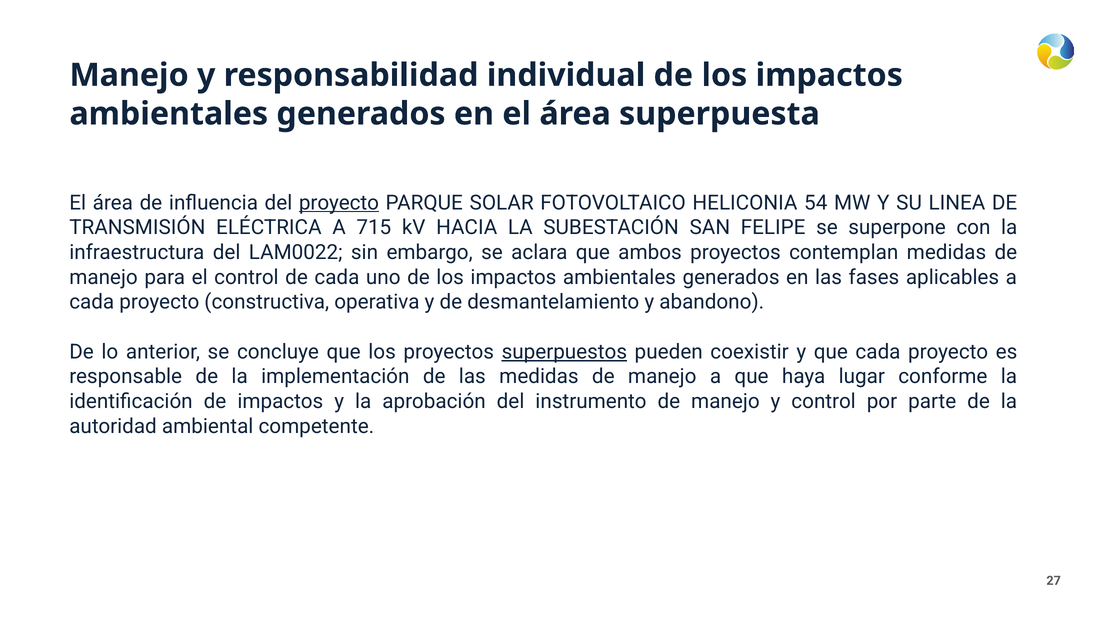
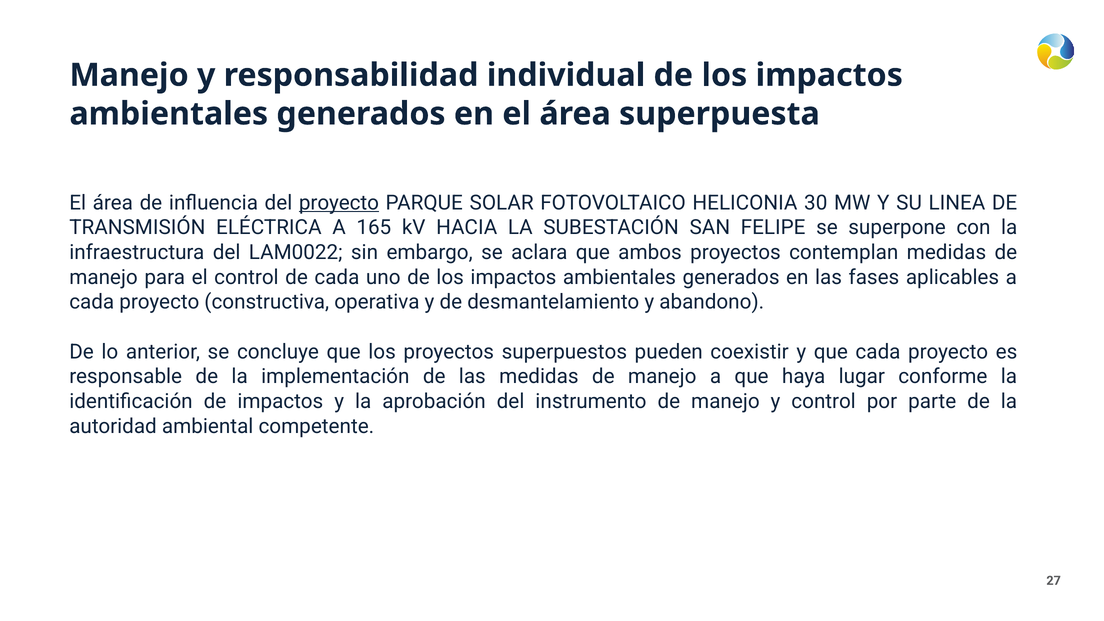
54: 54 -> 30 (816, 203)
715: 715 -> 165 (374, 228)
superpuestos underline: present -> none (564, 352)
